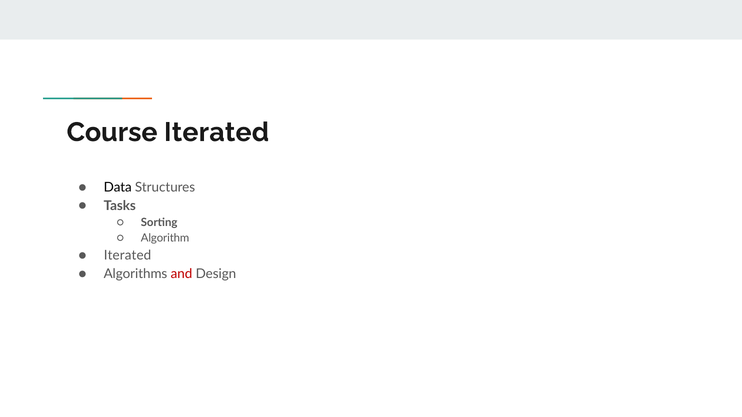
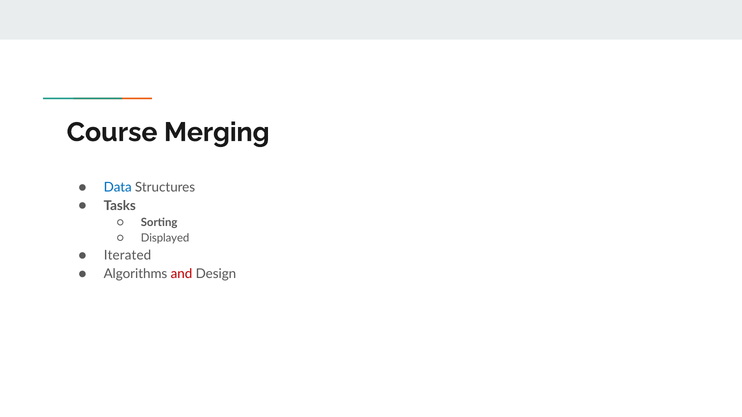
Course Iterated: Iterated -> Merging (217, 132)
Data colour: black -> blue (118, 188)
Algorithm: Algorithm -> Displayed (165, 238)
